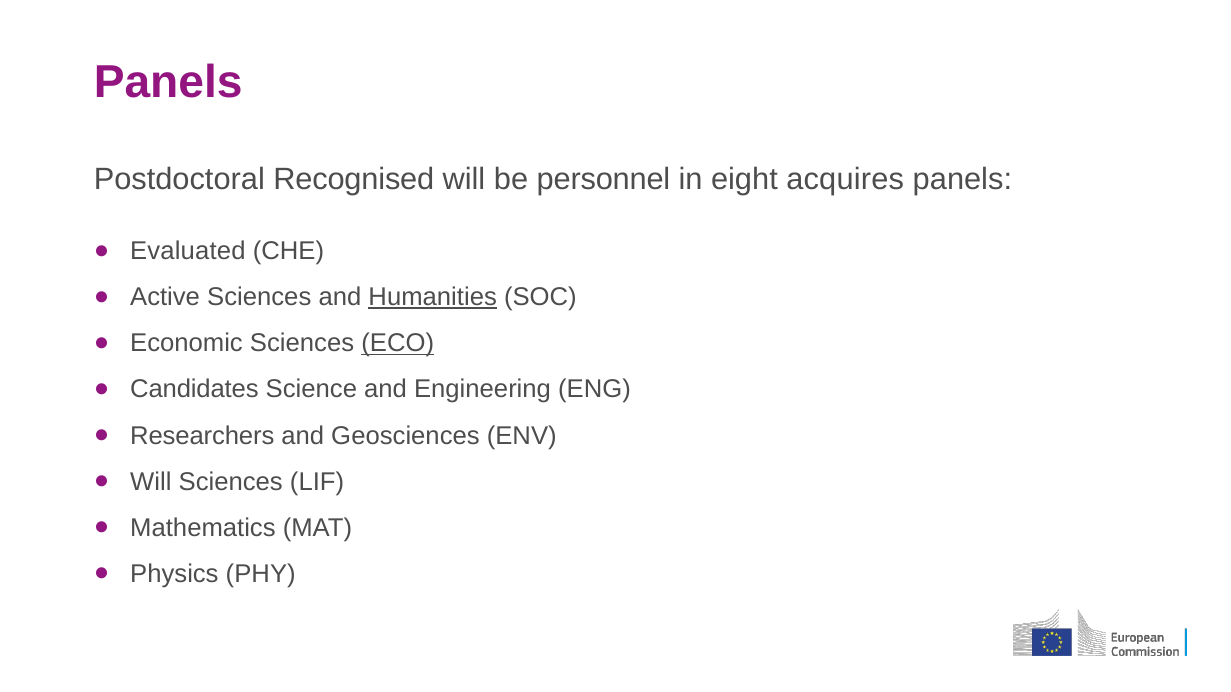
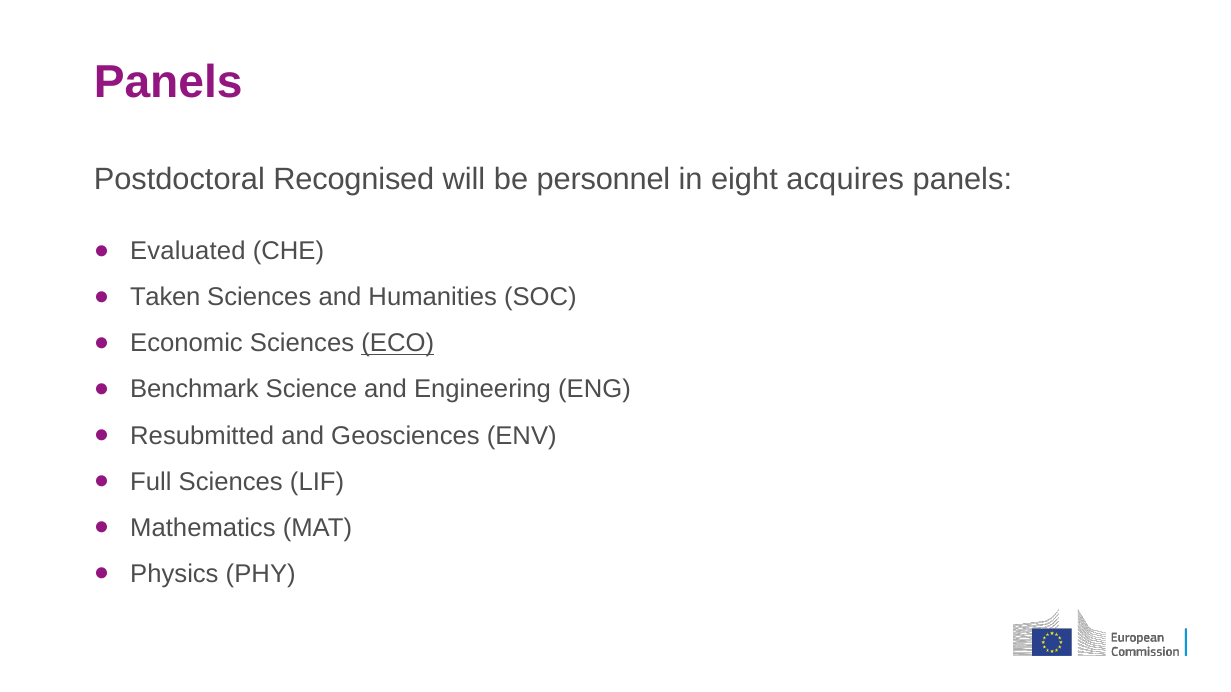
Active: Active -> Taken (165, 297)
Humanities underline: present -> none (433, 297)
Candidates: Candidates -> Benchmark (194, 390)
Researchers: Researchers -> Resubmitted (202, 436)
Will: Will -> Full (151, 482)
